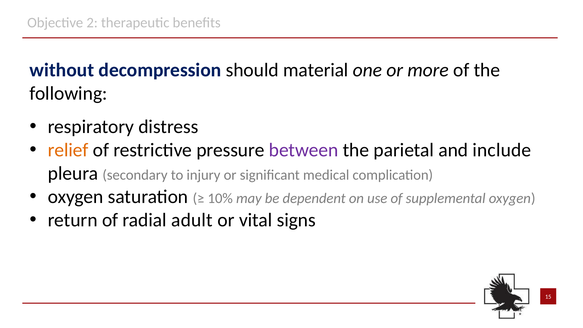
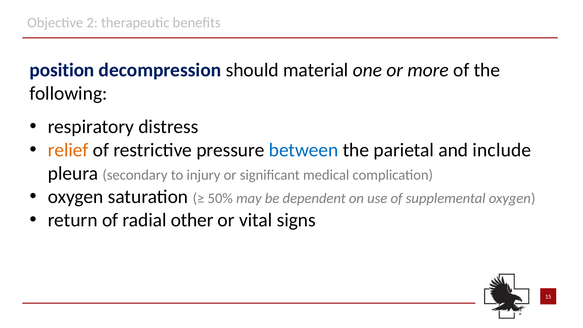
without: without -> position (62, 70)
between colour: purple -> blue (304, 150)
10%: 10% -> 50% (220, 198)
adult: adult -> other (192, 220)
